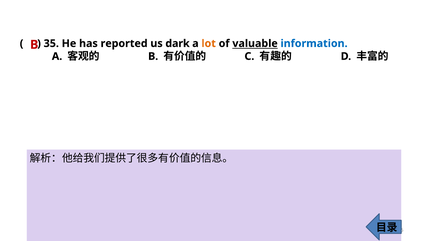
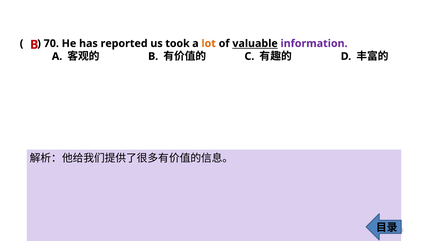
35: 35 -> 70 (51, 43)
dark: dark -> took (177, 43)
information colour: blue -> purple (314, 43)
